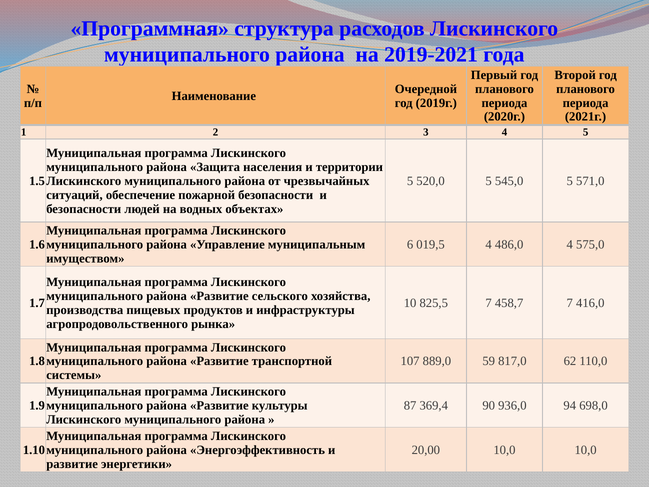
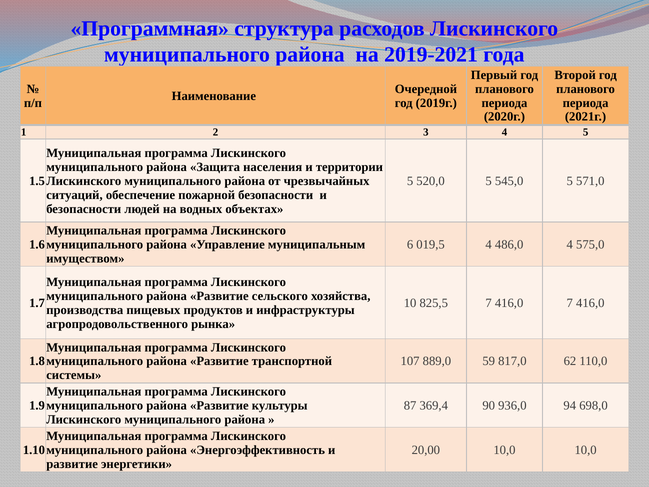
825,5 7 458,7: 458,7 -> 416,0 (509, 303)
